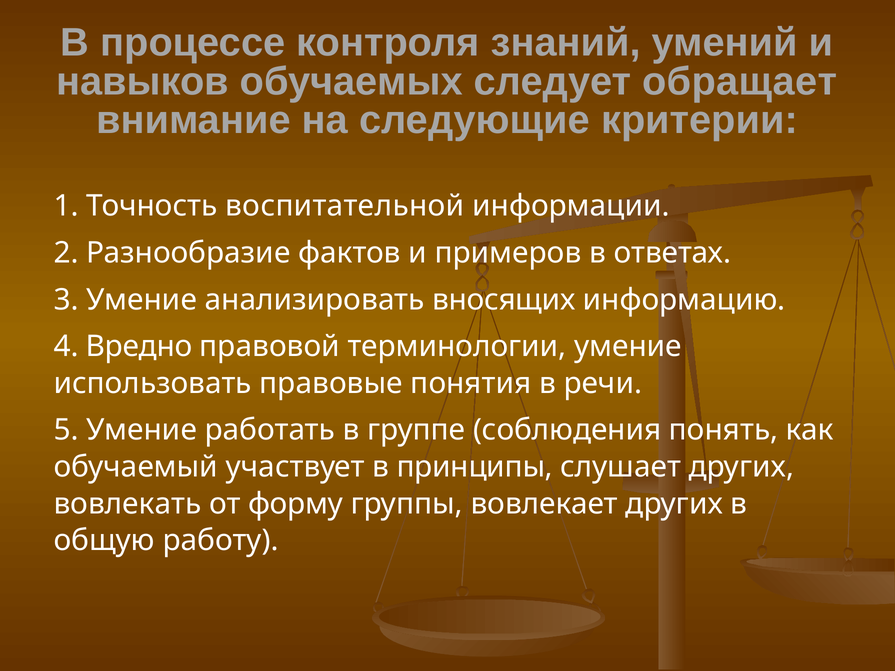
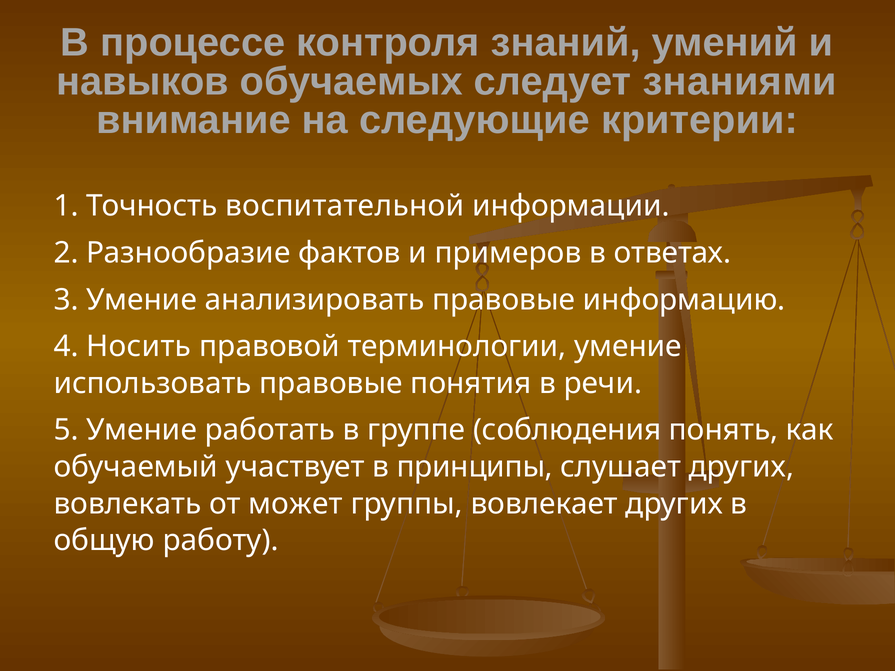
обращает: обращает -> знаниями (740, 81)
анализировать вносящих: вносящих -> правовые (504, 300)
Вредно: Вредно -> Носить (139, 347)
форму: форму -> может (295, 504)
